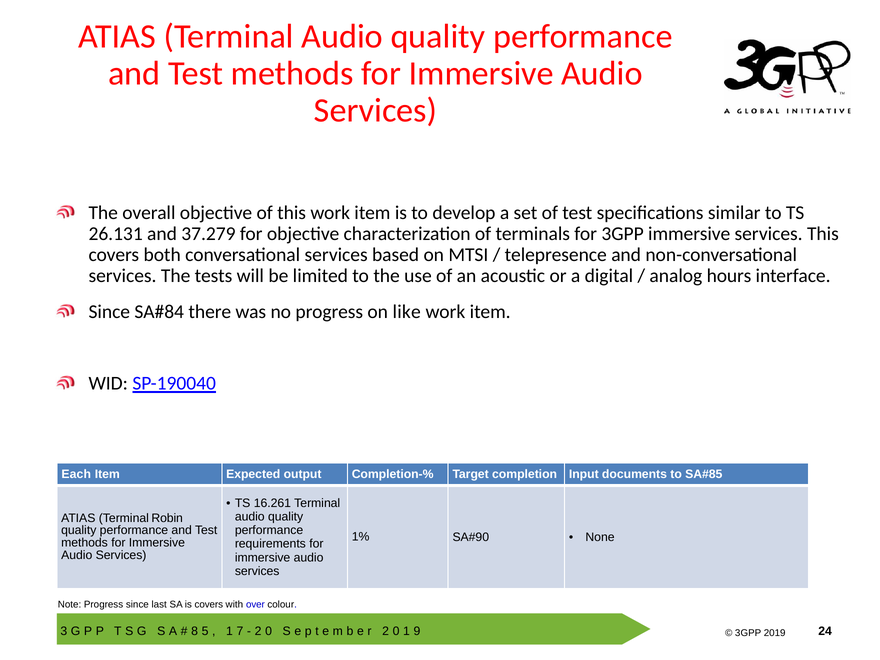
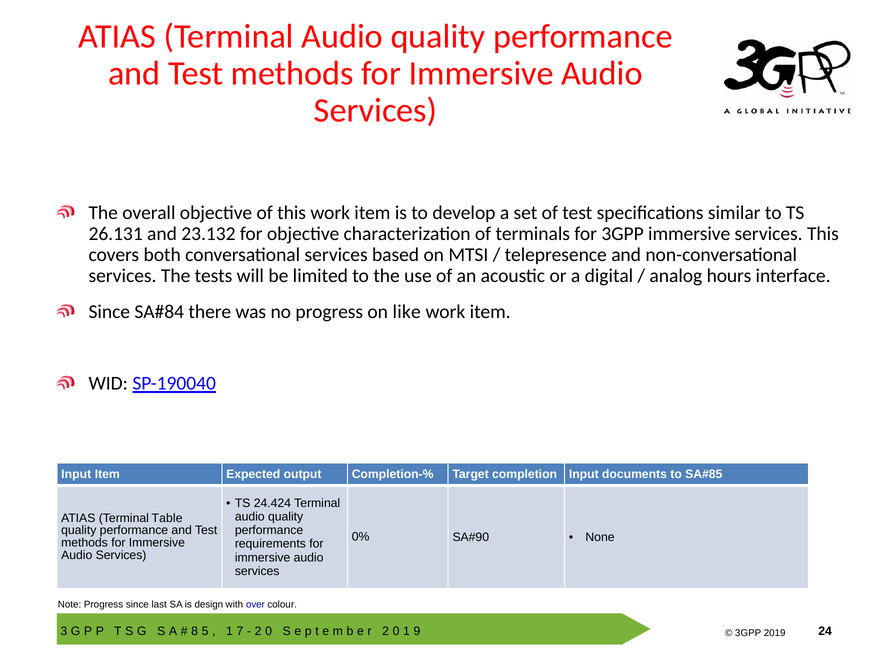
37.279: 37.279 -> 23.132 (208, 234)
Each: Each -> Input (76, 474)
16.261: 16.261 -> 24.424 (272, 503)
Robin: Robin -> Table (167, 518)
1%: 1% -> 0% (361, 537)
is covers: covers -> design (209, 604)
